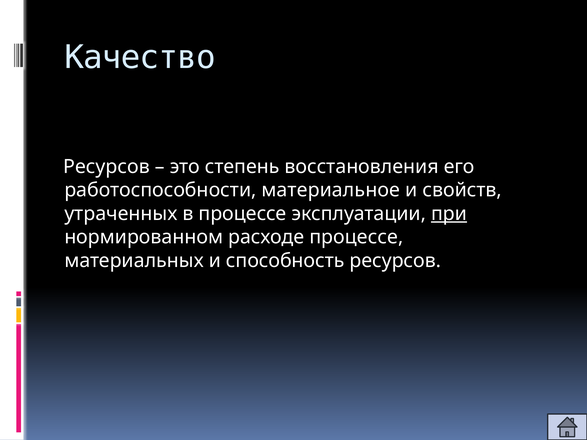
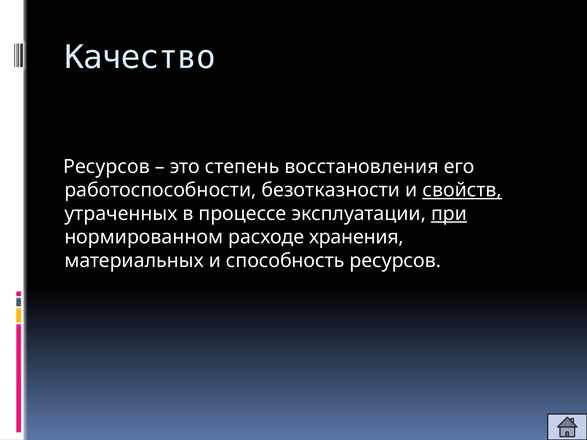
материальное: материальное -> безотказности (331, 190)
свойств underline: none -> present (462, 190)
расходе процессе: процессе -> хранения (356, 237)
